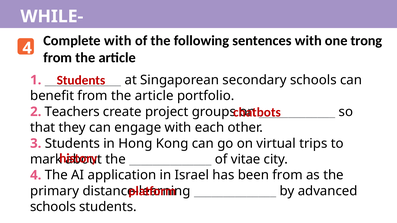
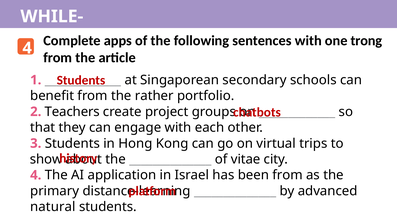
with: with -> apps (118, 41)
benefit from the article: article -> rather (154, 96)
mark: mark -> show (46, 159)
schools: schools -> natural (53, 207)
